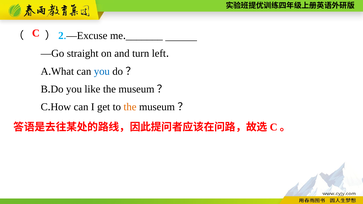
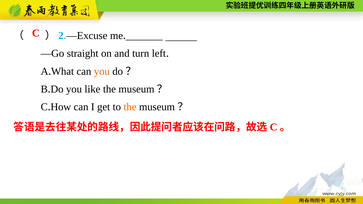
you colour: blue -> orange (102, 71)
